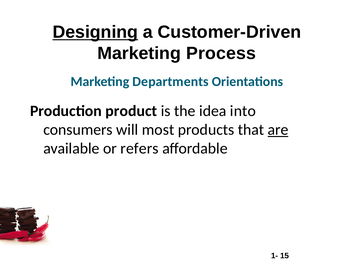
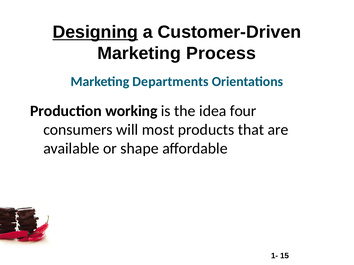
product: product -> working (131, 111)
into: into -> four (243, 111)
are underline: present -> none (278, 130)
refers: refers -> shape (140, 149)
